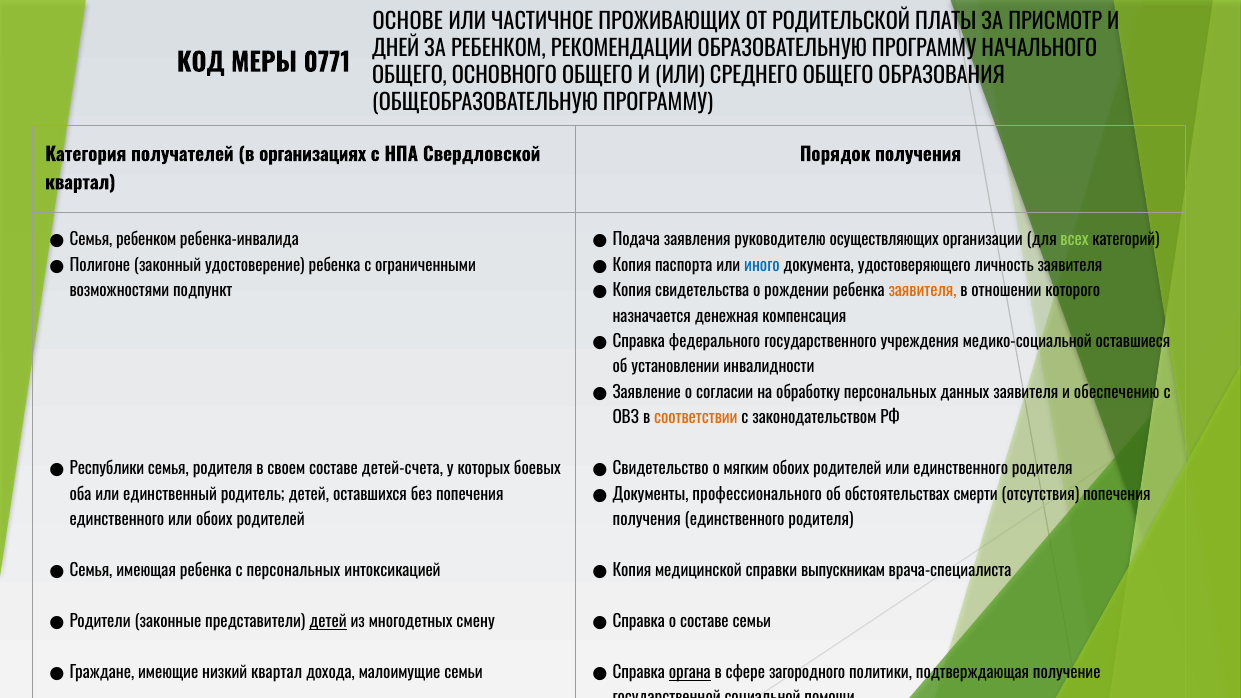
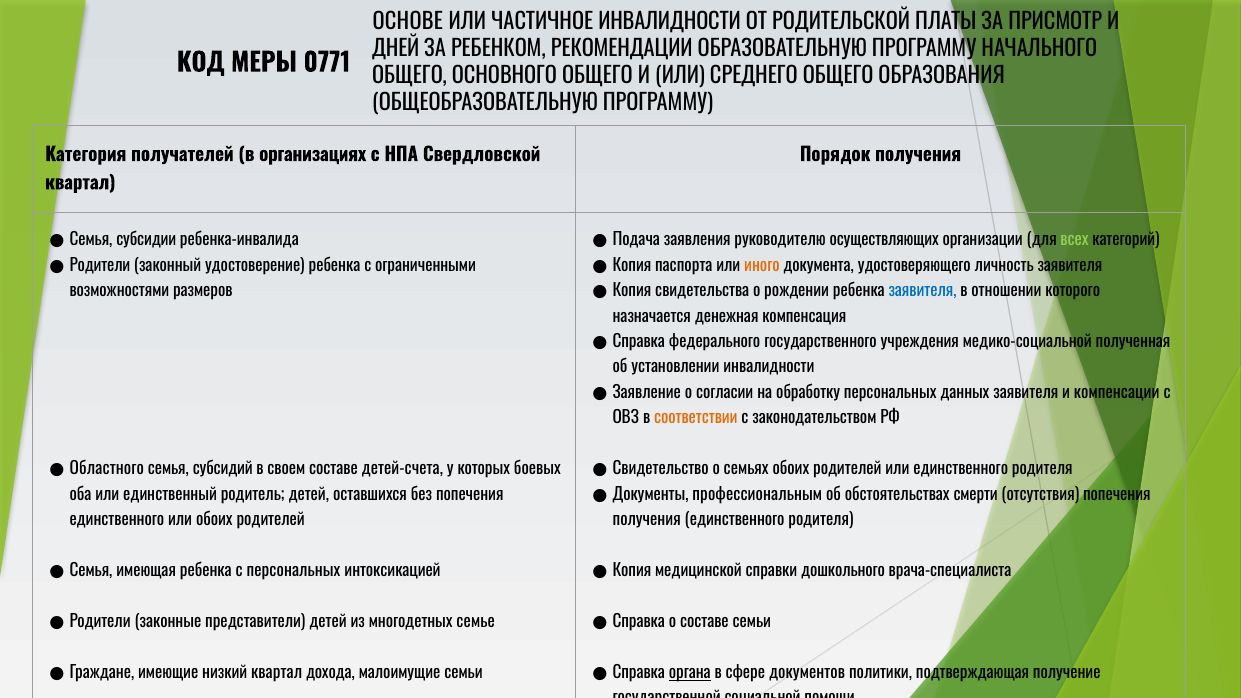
ЧАСТИЧНОЕ ПРОЖИВАЮЩИХ: ПРОЖИВАЮЩИХ -> ИНВАЛИДНОСТИ (670, 23)
Семья ребенком: ребенком -> субсидии (146, 240)
Полигоне: Полигоне -> Родители (100, 266)
иного colour: blue -> orange (762, 266)
заявителя colour: orange -> blue (923, 291)
подпункт: подпункт -> размеров (203, 291)
оставшиеся: оставшиеся -> полученная (1133, 342)
обеспечению: обеспечению -> компенсации (1117, 393)
Республики: Республики -> Областного (107, 469)
семья родителя: родителя -> субсидий (223, 469)
мягким: мягким -> семьях (746, 469)
профессионального: профессионального -> профессиональным (757, 495)
выпускникам: выпускникам -> дошкольного (843, 571)
детей underline: present -> none (328, 622)
смену: смену -> семье (476, 622)
загородного: загородного -> документов (807, 673)
